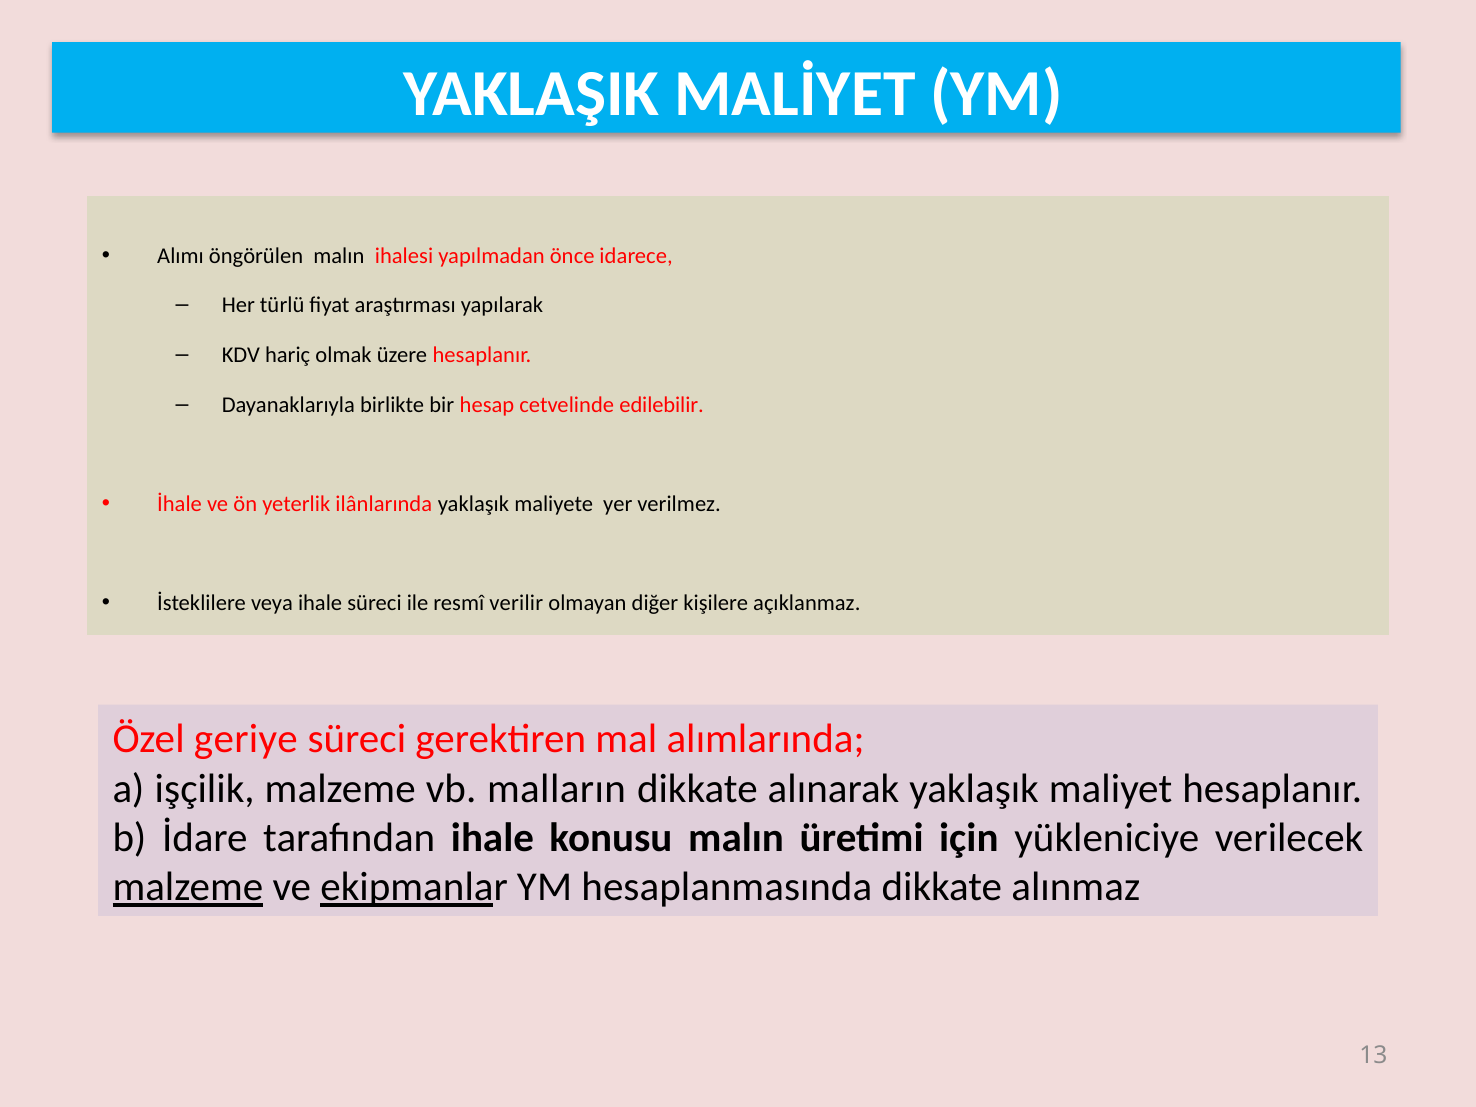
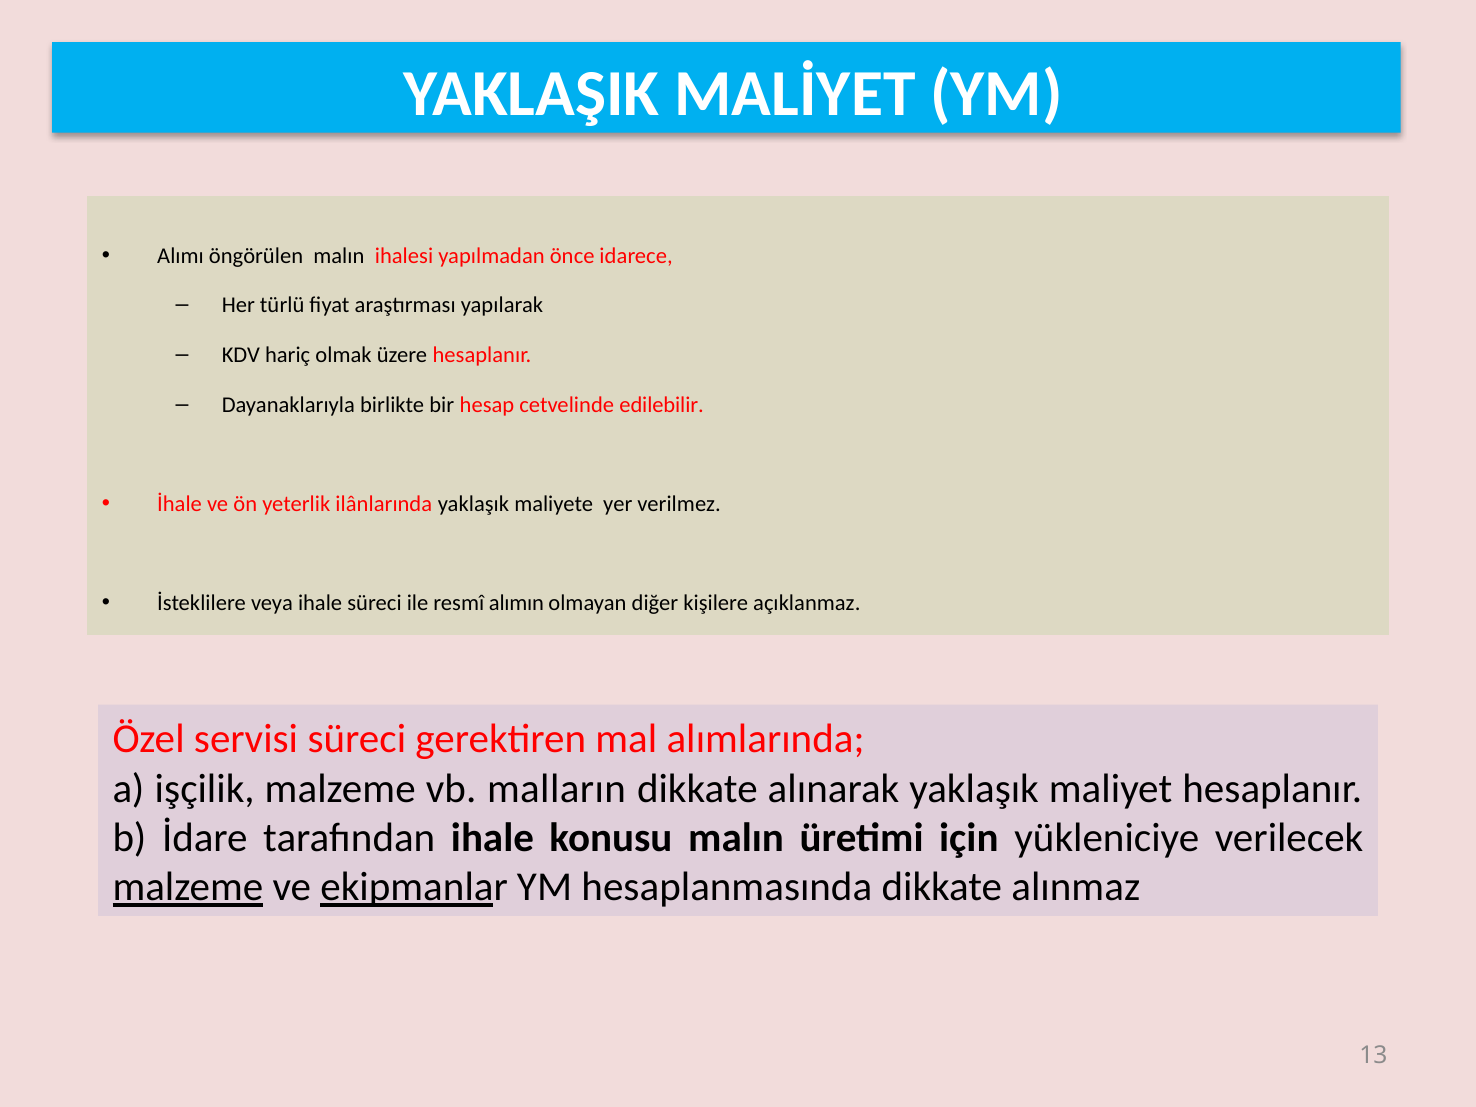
verilir: verilir -> alımın (516, 603)
geriye: geriye -> servisi (246, 739)
